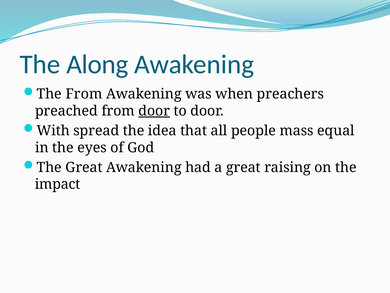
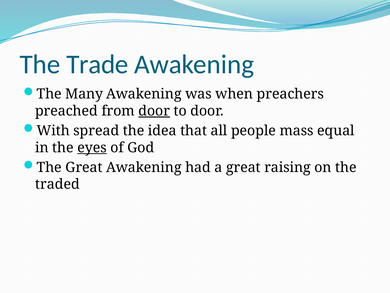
Along: Along -> Trade (97, 64)
The From: From -> Many (84, 94)
eyes underline: none -> present (92, 147)
impact: impact -> traded (57, 184)
